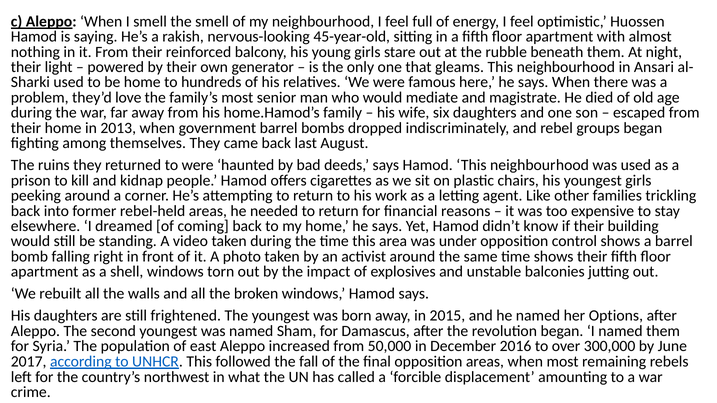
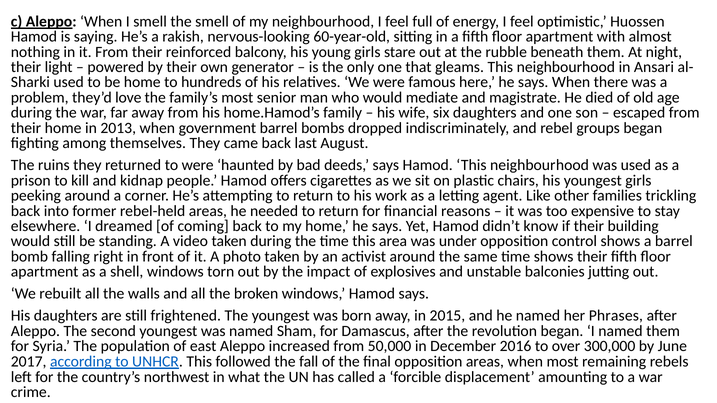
45-year-old: 45-year-old -> 60-year-old (352, 37)
Options: Options -> Phrases (616, 316)
